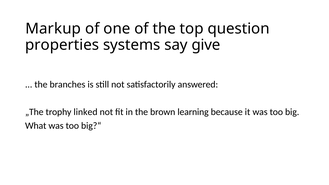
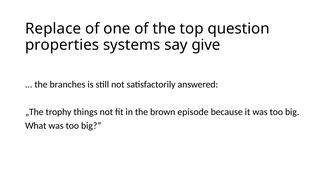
Markup: Markup -> Replace (53, 29)
linked: linked -> things (86, 112)
learning: learning -> episode (193, 112)
